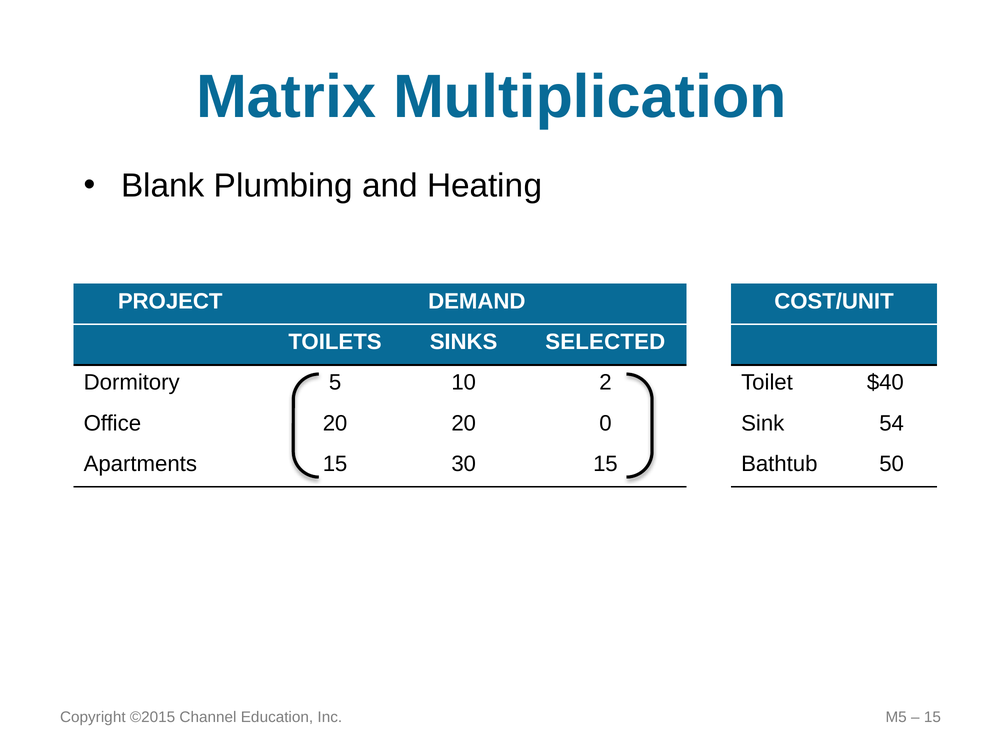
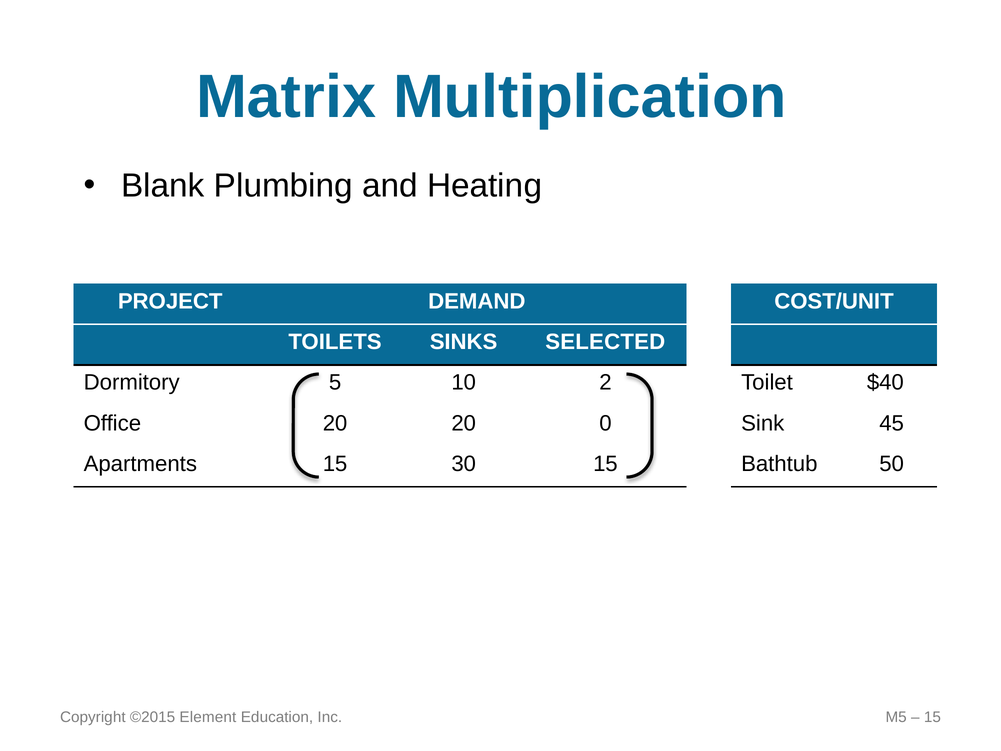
54: 54 -> 45 (892, 423)
Channel: Channel -> Element (208, 717)
